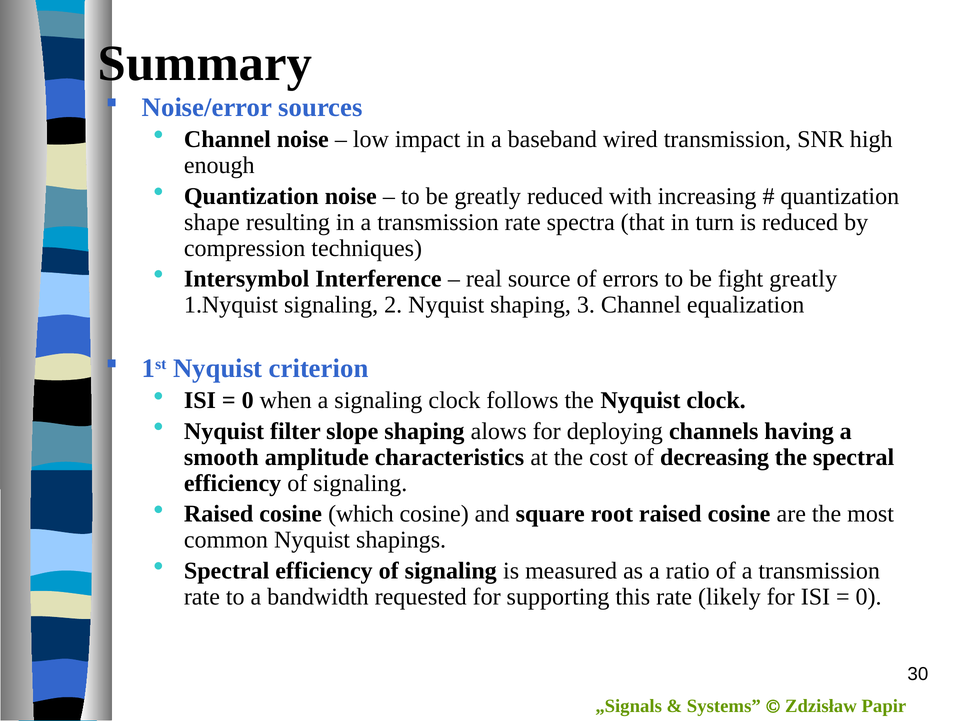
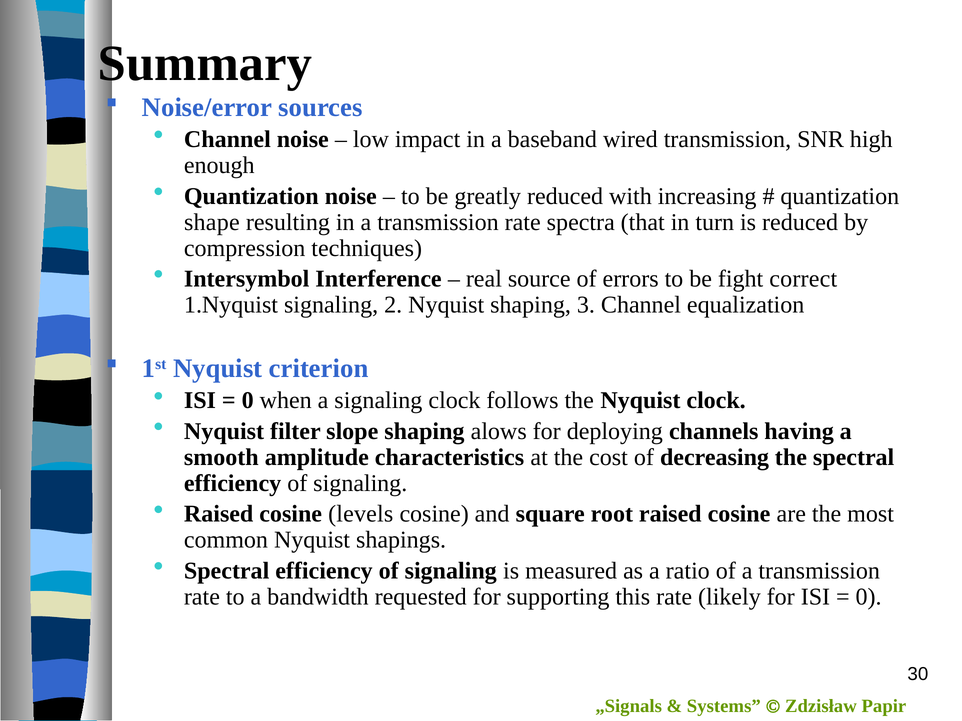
fight greatly: greatly -> correct (803, 279)
which: which -> levels (361, 514)
